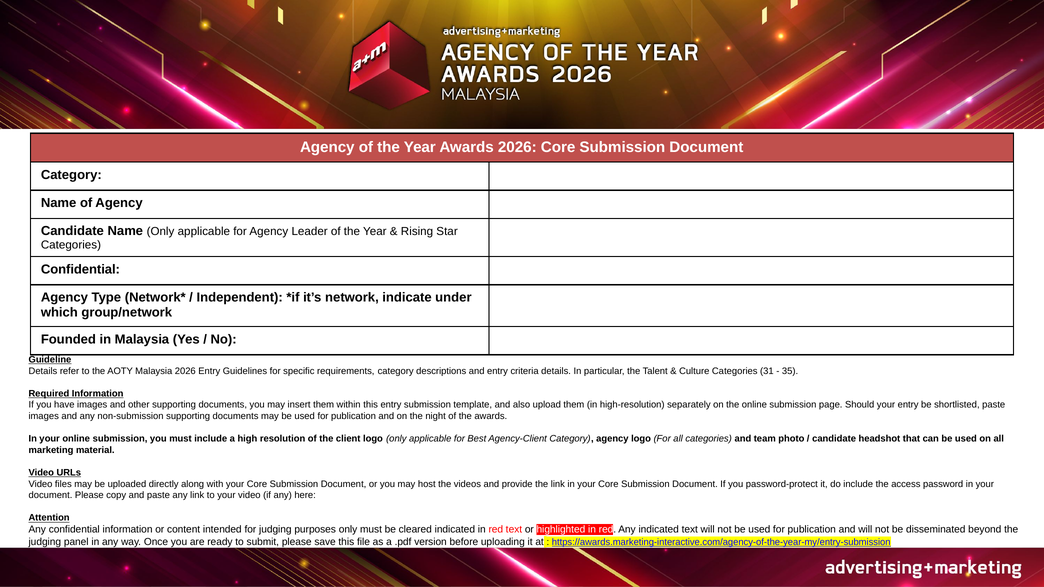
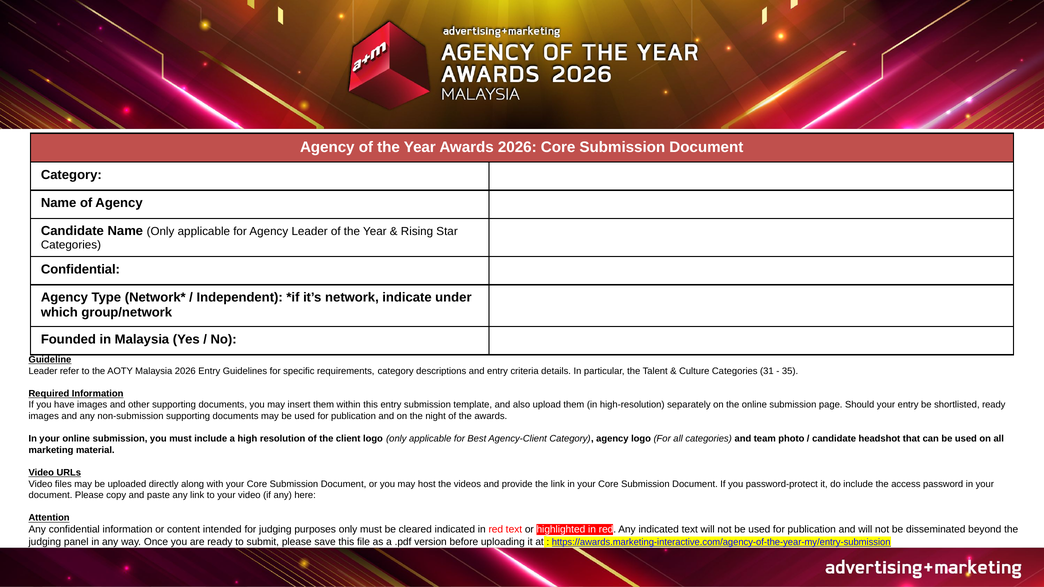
Details: Details -> Leader (43, 371)
shortlisted paste: paste -> ready (994, 405)
